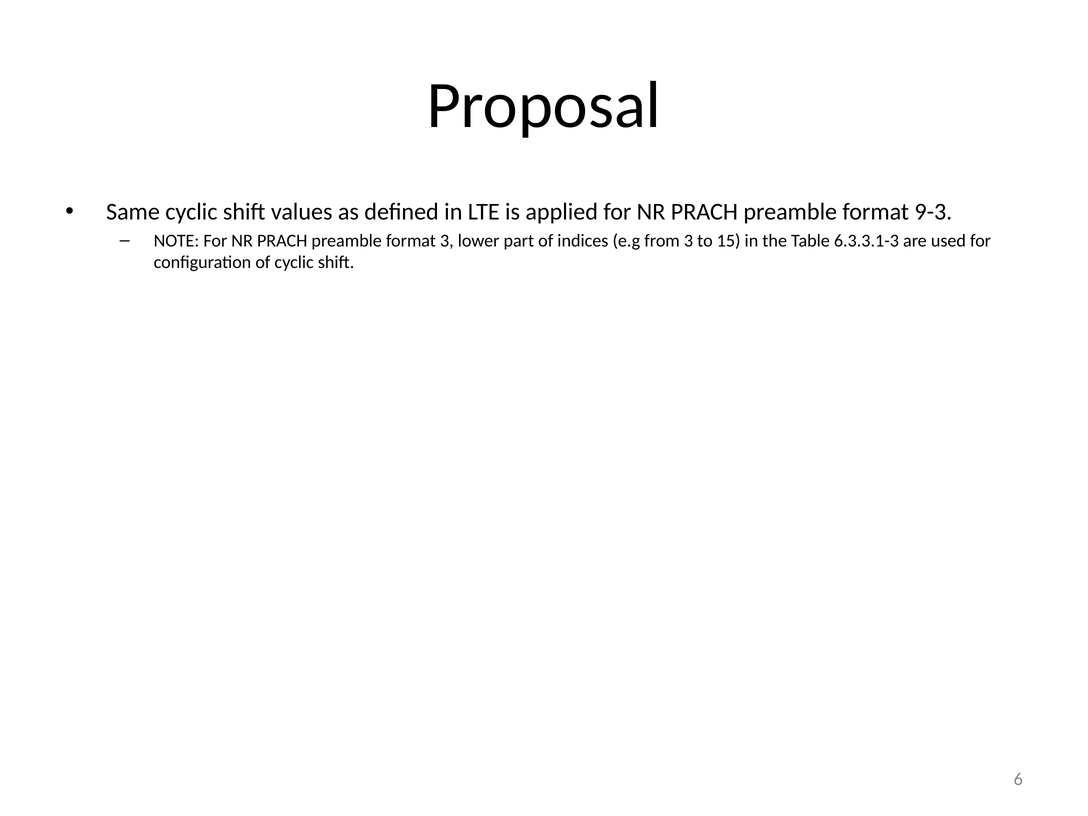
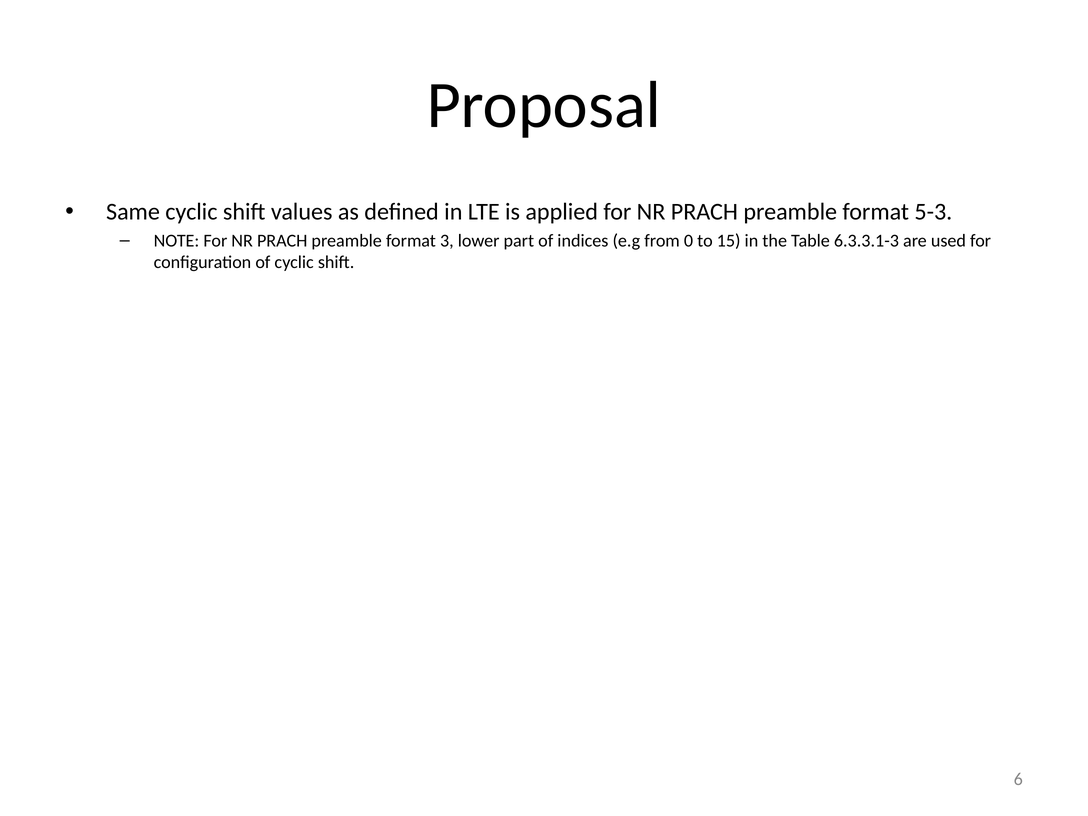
9-3: 9-3 -> 5-3 (933, 212)
from 3: 3 -> 0 (689, 241)
